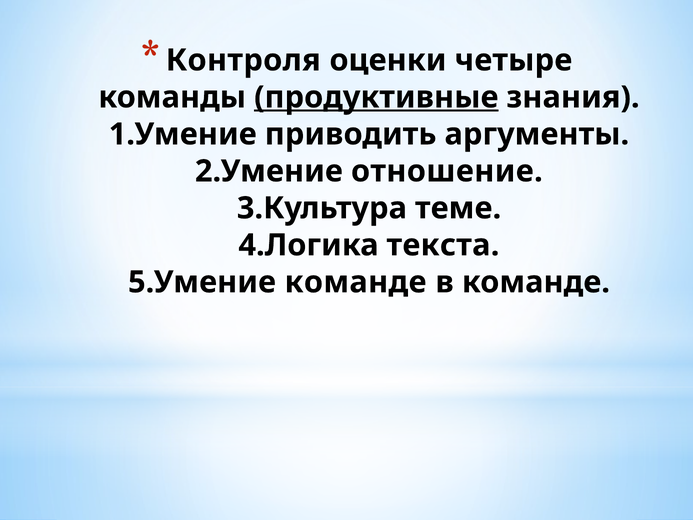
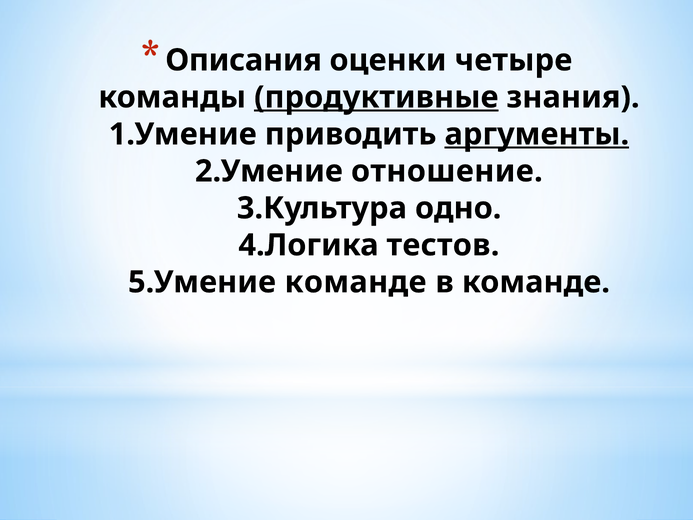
Контроля: Контроля -> Описания (244, 60)
аргументы underline: none -> present (537, 134)
теме: теме -> одно (458, 208)
текста: текста -> тестов (443, 245)
